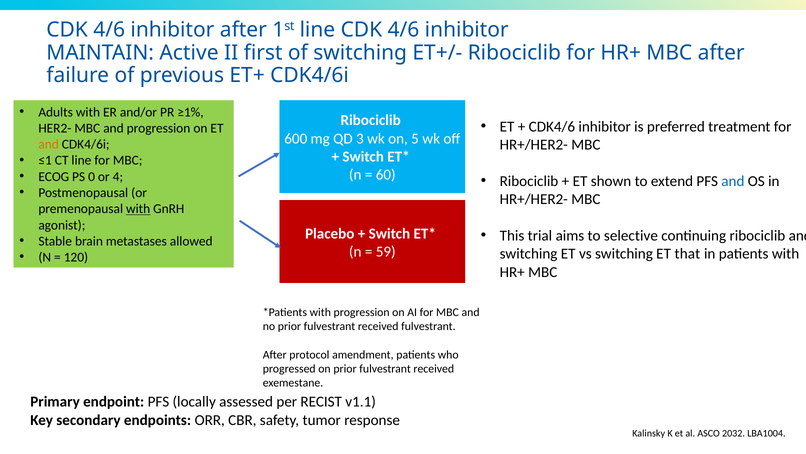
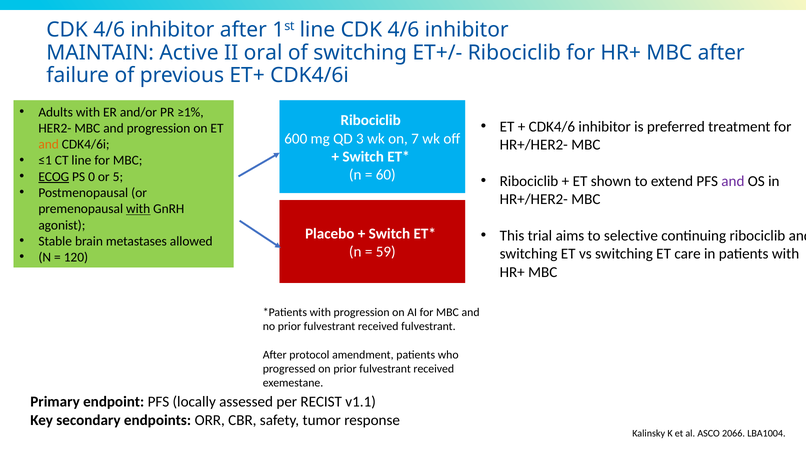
first: first -> oral (263, 53)
5: 5 -> 7 (415, 138)
ECOG underline: none -> present (54, 176)
4: 4 -> 5 (118, 176)
and colour: blue -> purple (733, 181)
that: that -> care (688, 254)
2032: 2032 -> 2066 (733, 433)
